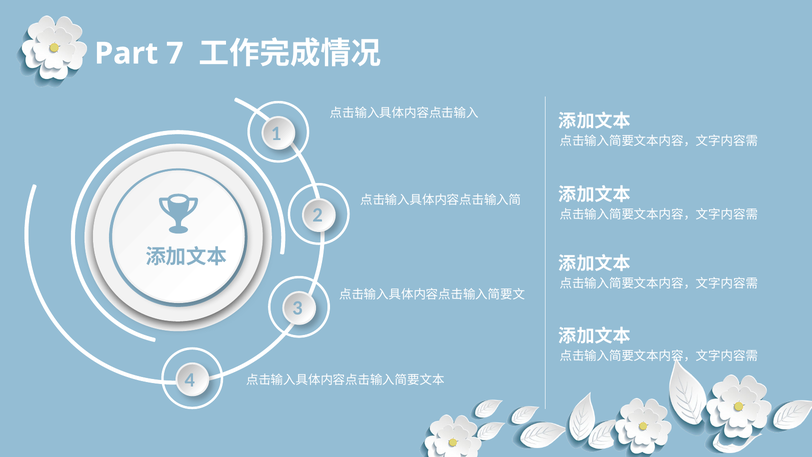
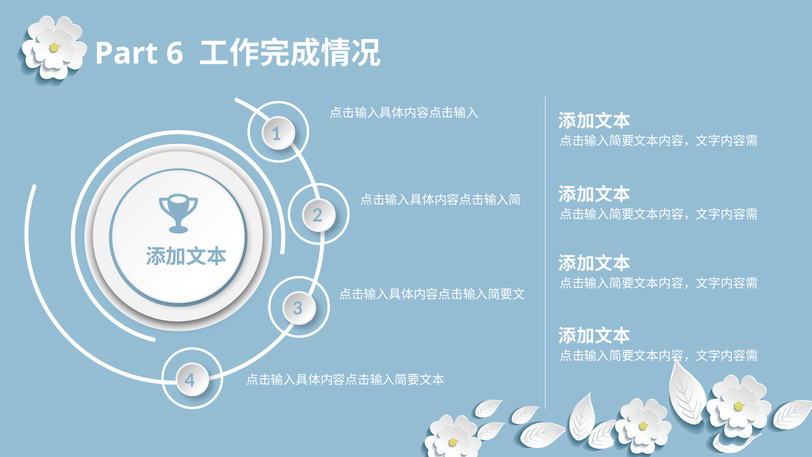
7: 7 -> 6 (175, 53)
